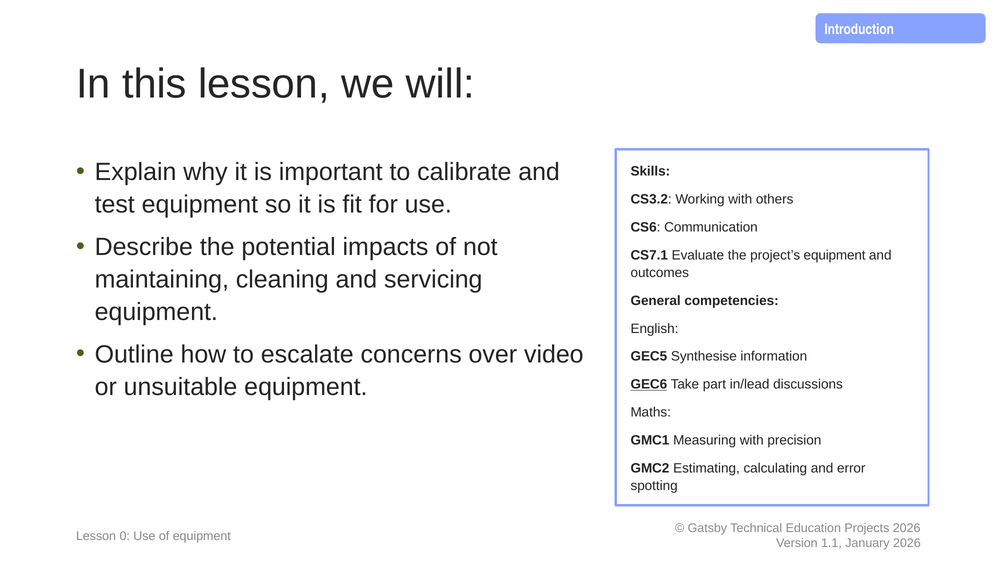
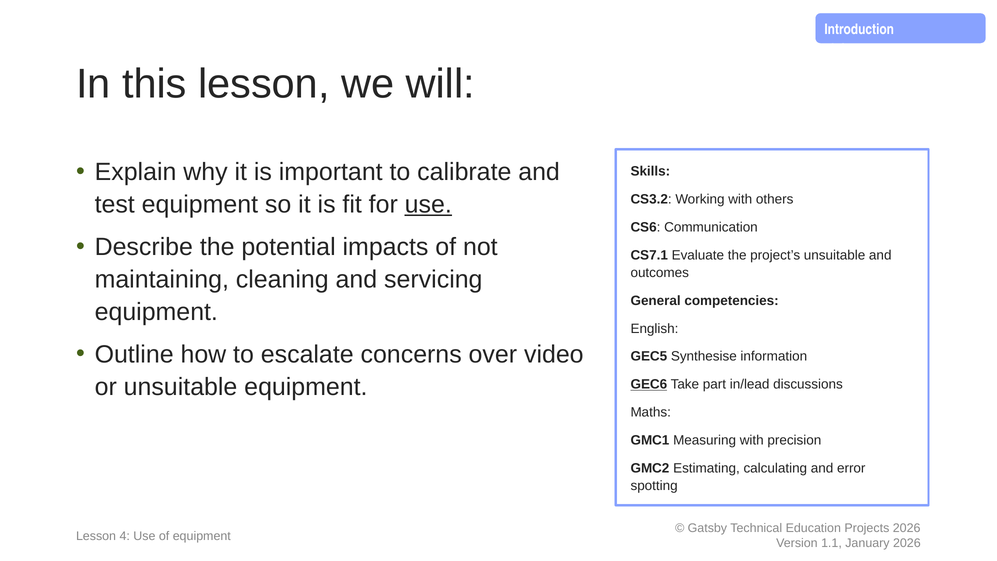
use underline: none -> present (428, 204)
project’s equipment: equipment -> unsuitable (835, 255)
0: 0 -> 4 (125, 536)
